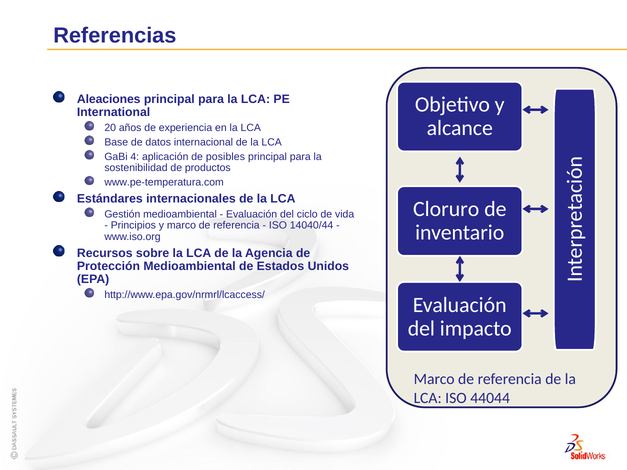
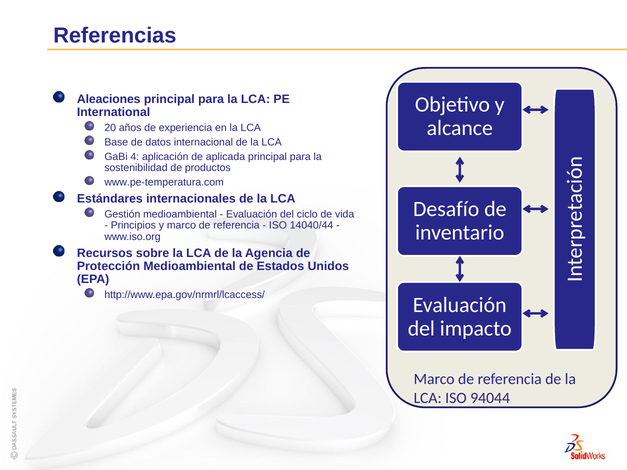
posibles: posibles -> aplicada (225, 157)
Cloruro: Cloruro -> Desafío (446, 209)
44044: 44044 -> 94044 (490, 398)
